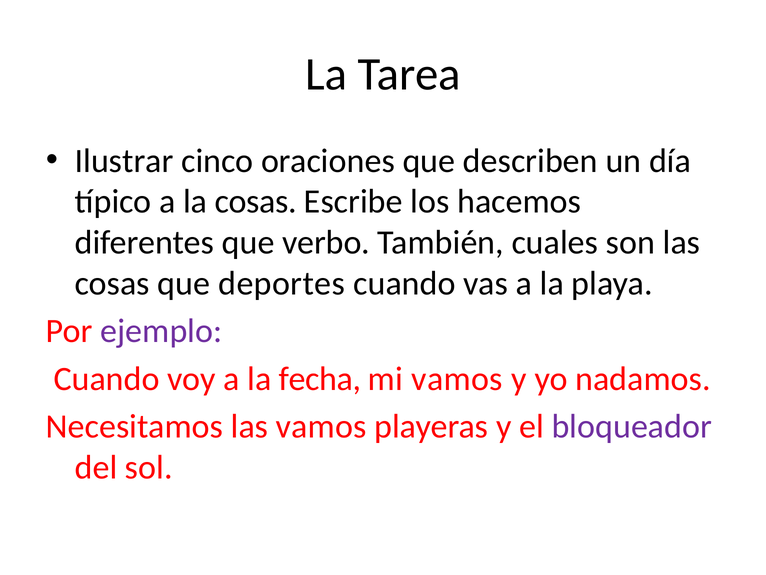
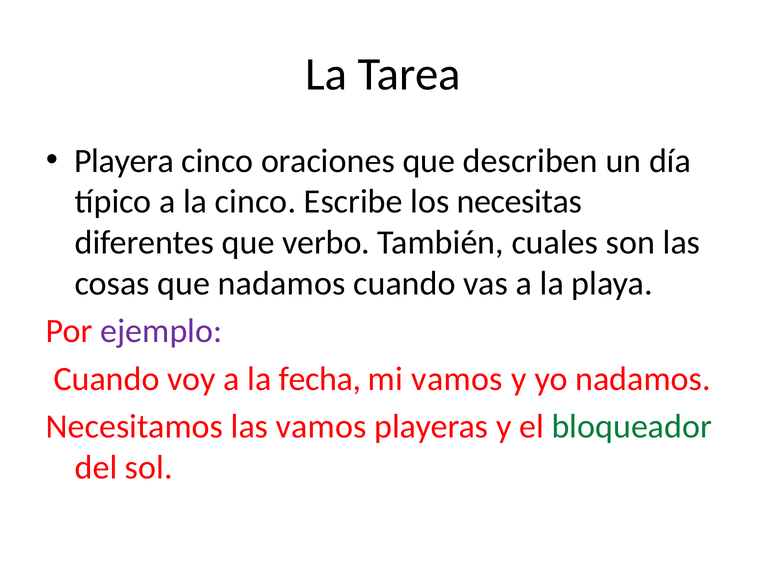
Ilustrar: Ilustrar -> Playera (124, 161)
la cosas: cosas -> cinco (255, 202)
hacemos: hacemos -> necesitas (519, 202)
que deportes: deportes -> nadamos (282, 283)
bloqueador colour: purple -> green (632, 426)
